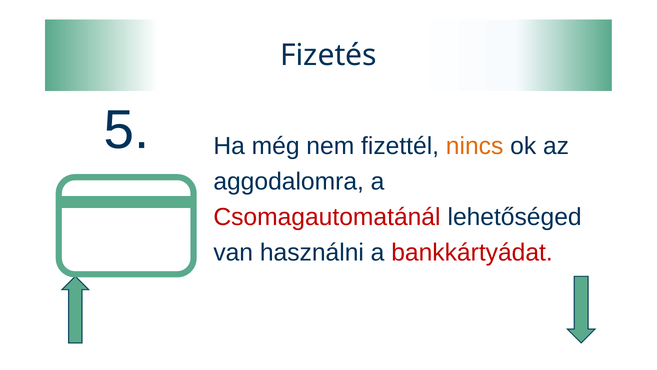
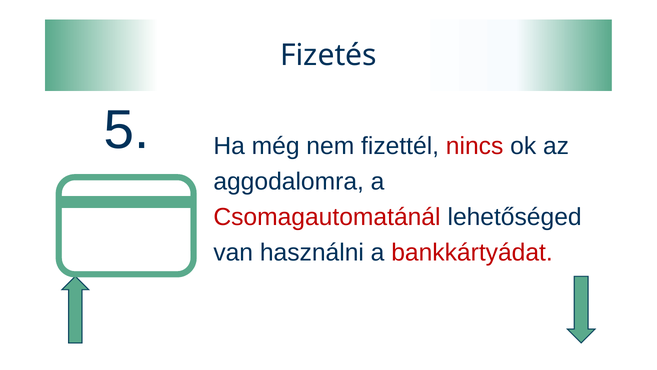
nincs colour: orange -> red (475, 146)
